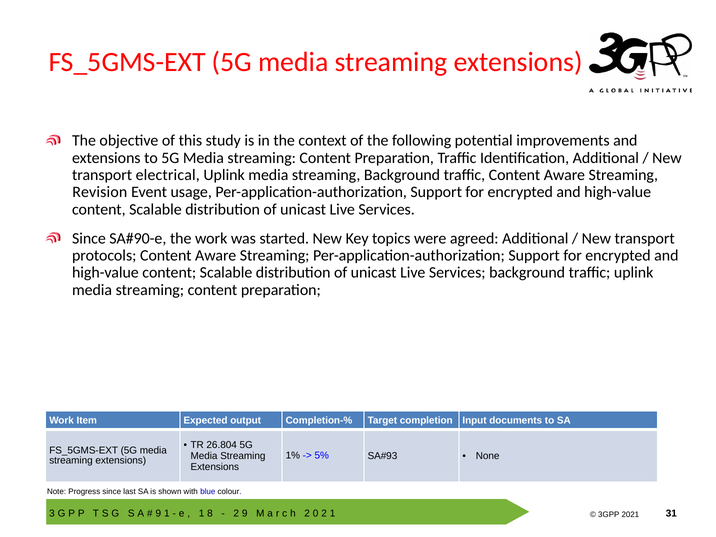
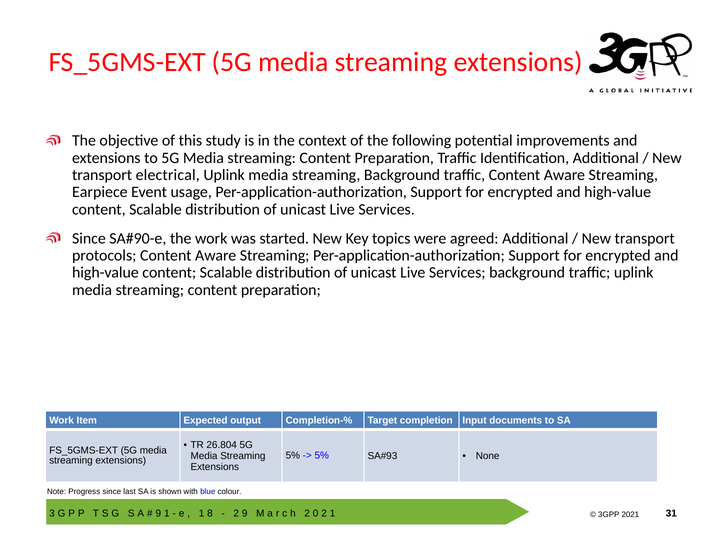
Revision: Revision -> Earpiece (100, 192)
1%: 1% -> 5% (293, 455)
